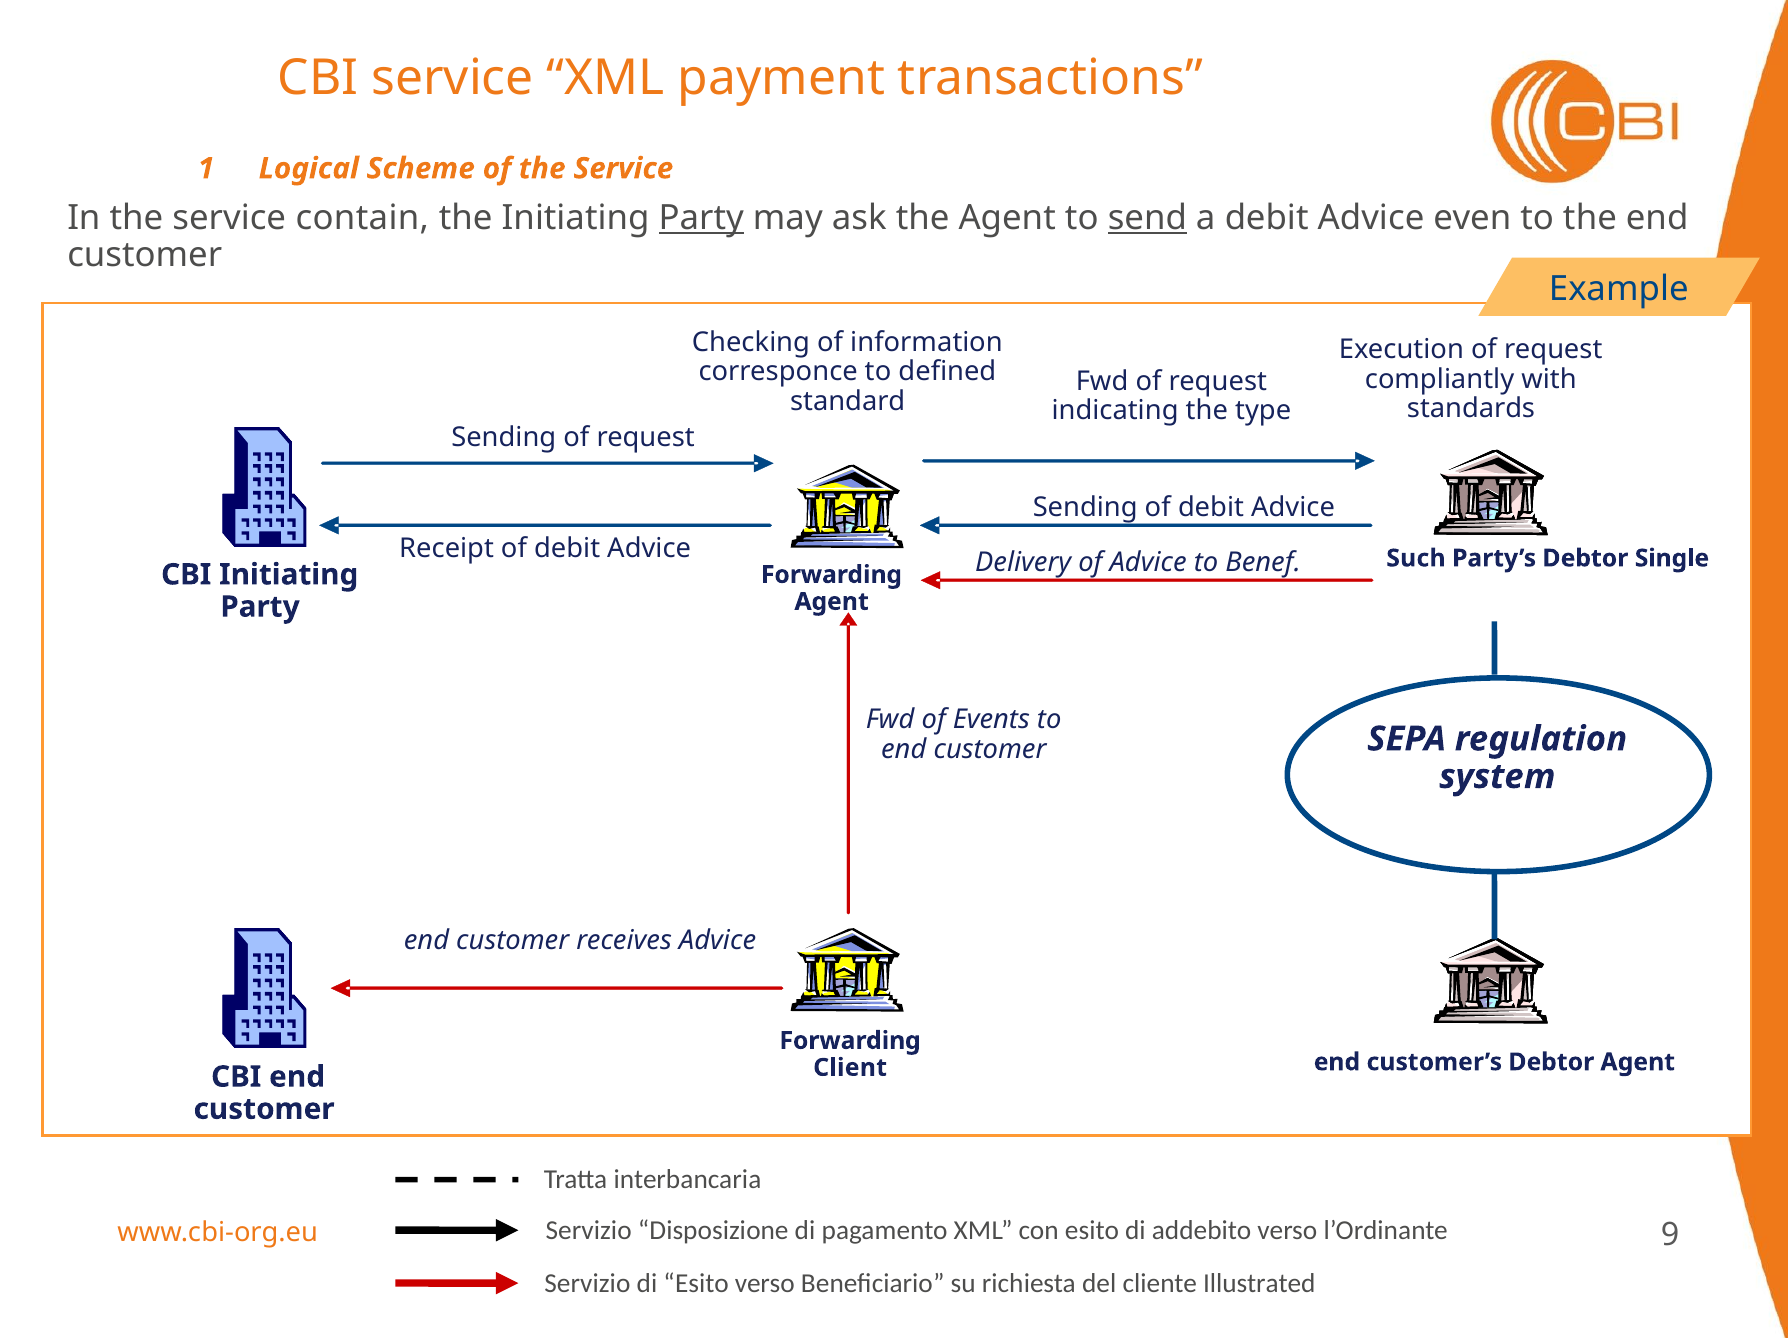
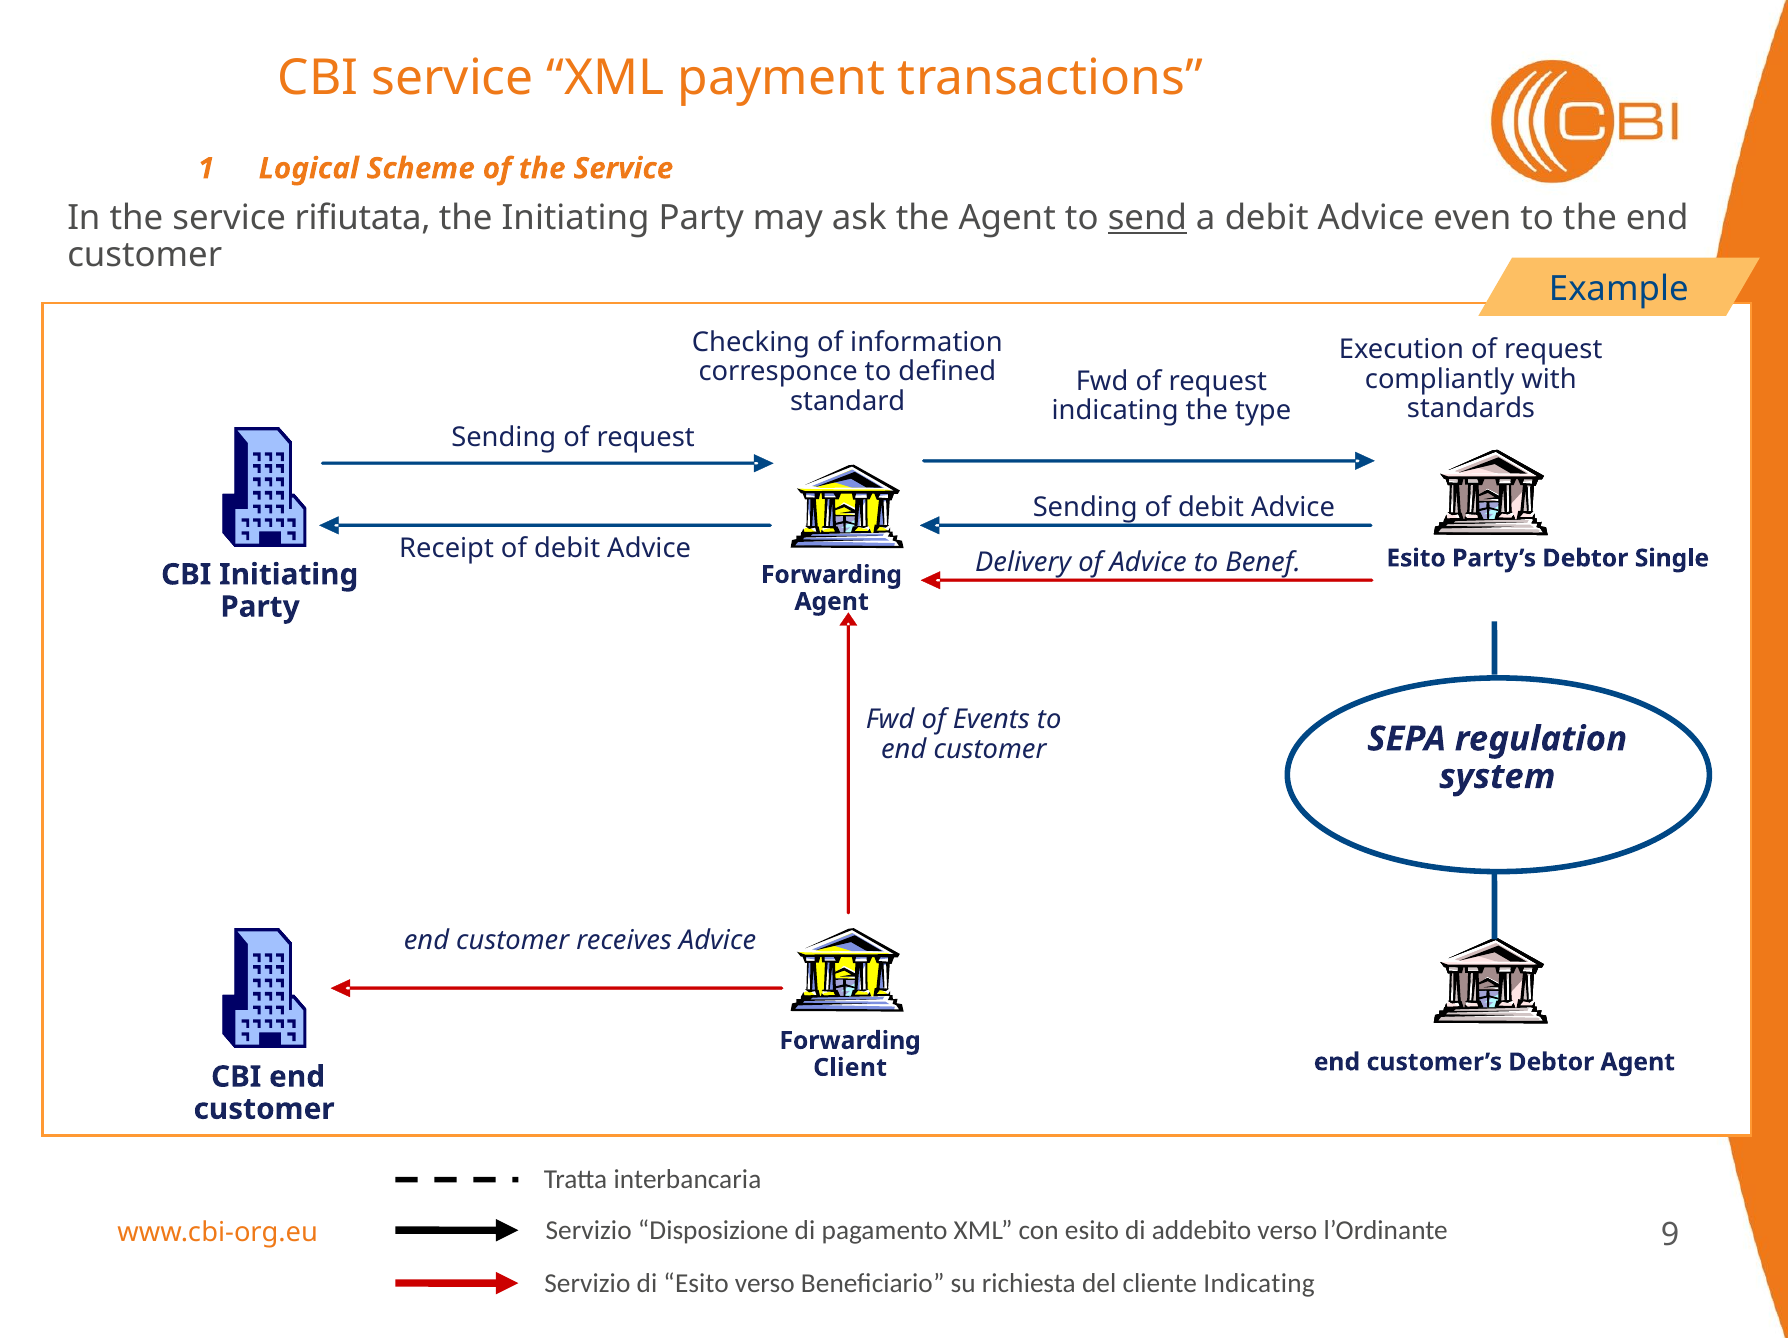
contain: contain -> rifiutata (363, 218)
Party underline: present -> none (701, 218)
Such: Such -> Esito (1416, 558)
cliente Illustrated: Illustrated -> Indicating (1259, 1283)
